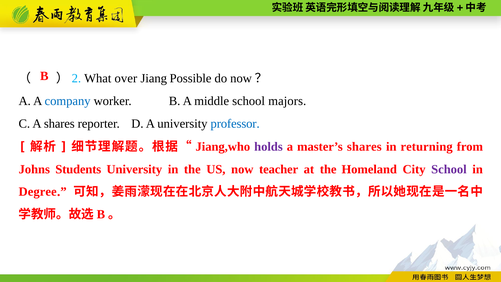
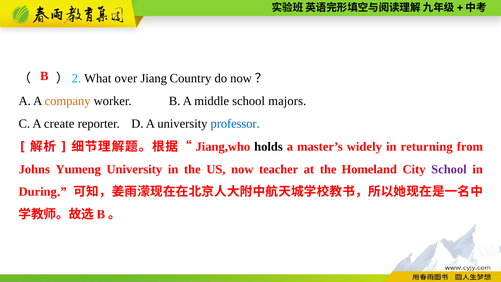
Possible: Possible -> Country (191, 78)
company colour: blue -> orange (68, 101)
A shares: shares -> create (59, 123)
holds colour: purple -> black (268, 147)
master’s shares: shares -> widely (364, 147)
Students: Students -> Yumeng (78, 169)
Degree: Degree -> During (38, 192)
